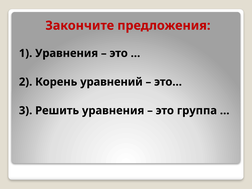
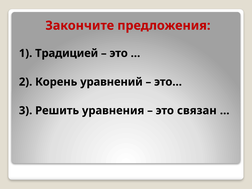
1 Уравнения: Уравнения -> Традицией (67, 53)
группа: группа -> связан (197, 111)
